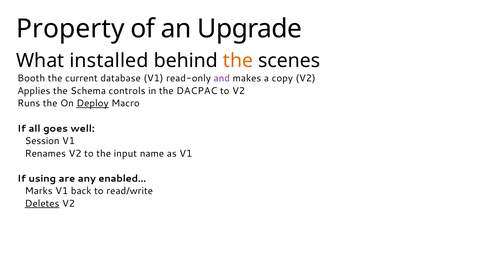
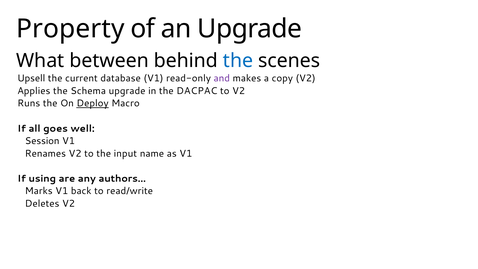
installed: installed -> between (109, 61)
the colour: orange -> blue (238, 61)
Booth: Booth -> Upsell (31, 78)
Schema controls: controls -> upgrade (127, 91)
enabled…: enabled… -> authors… (122, 178)
Deletes underline: present -> none (42, 203)
